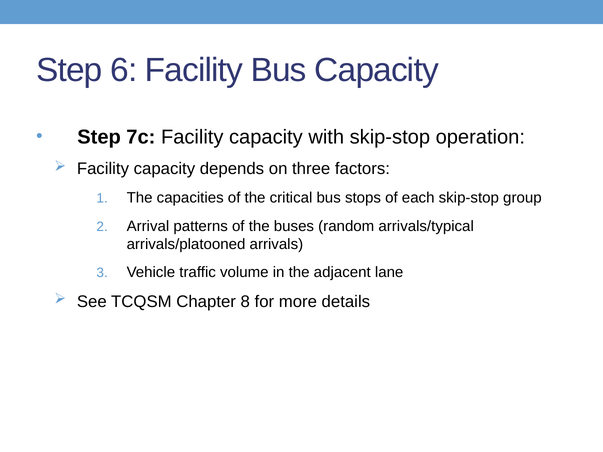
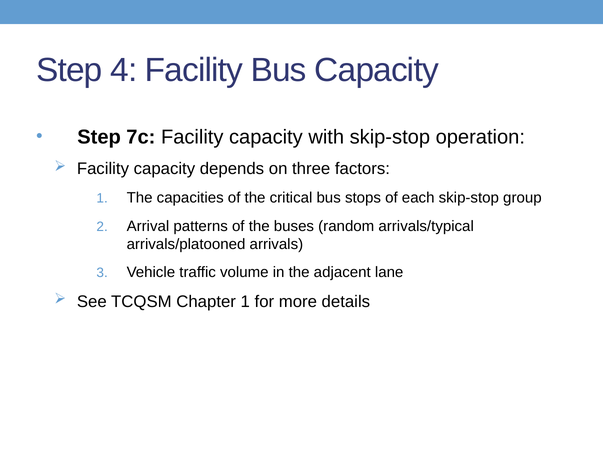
6: 6 -> 4 (124, 70)
Chapter 8: 8 -> 1 (245, 302)
